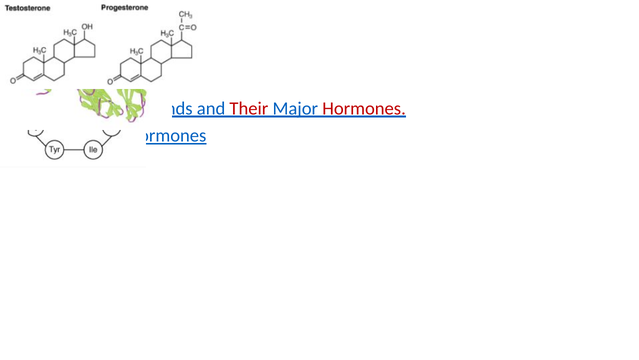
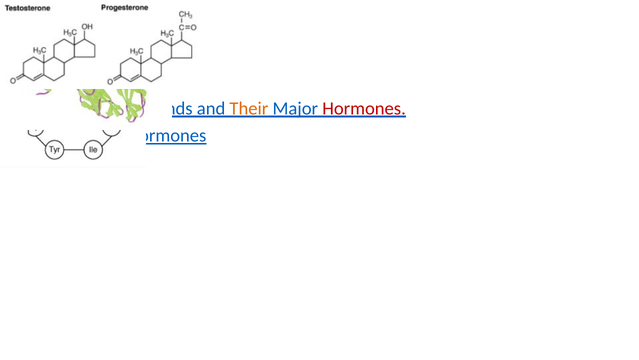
Their colour: red -> orange (249, 108)
